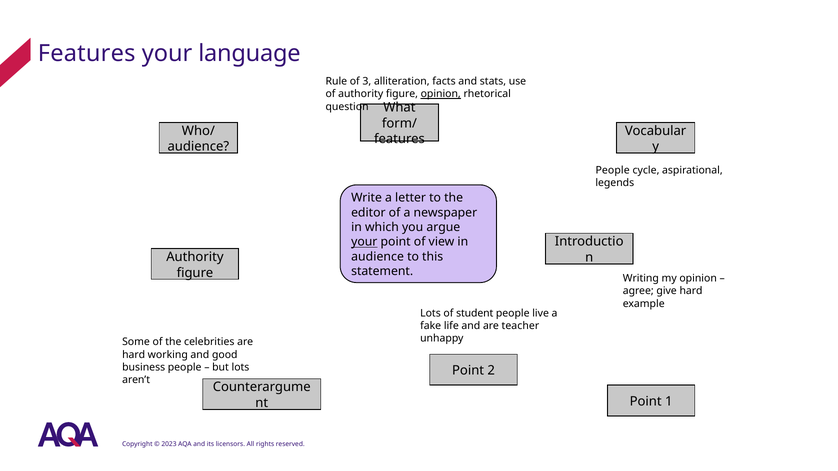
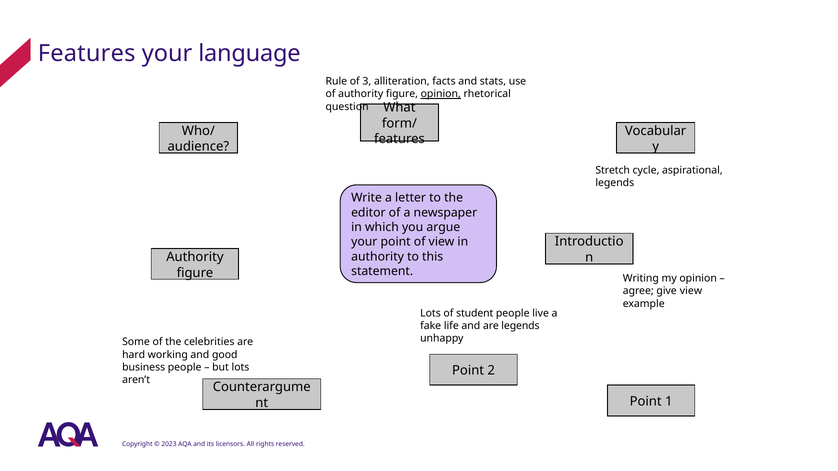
People: People -> Stretch (613, 170)
your underline: present -> none (364, 242)
audience: audience -> authority (378, 257)
give hard: hard -> view (691, 291)
are teacher: teacher -> legends (520, 326)
